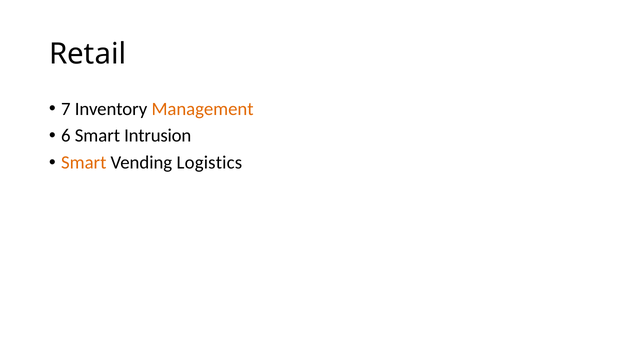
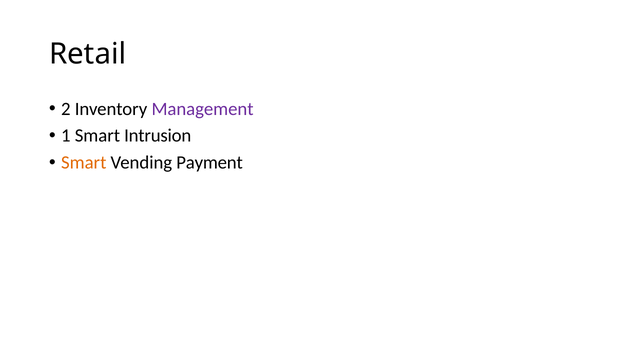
7: 7 -> 2 (66, 109)
Management colour: orange -> purple (203, 109)
6: 6 -> 1 (66, 136)
Logistics: Logistics -> Payment (210, 163)
